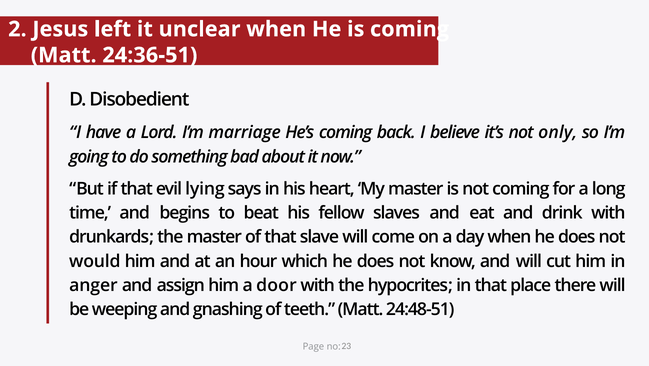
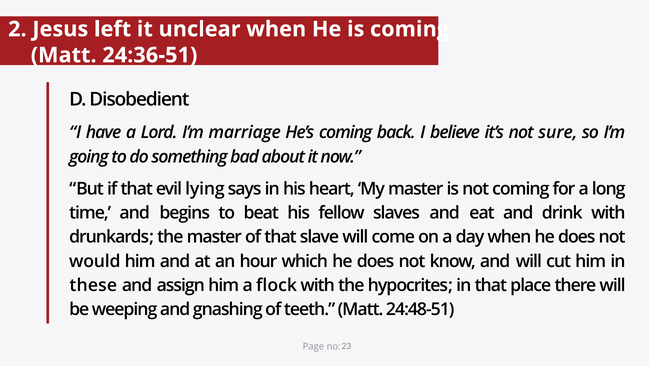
only: only -> sure (558, 133)
anger: anger -> these (93, 285)
door: door -> flock (277, 285)
